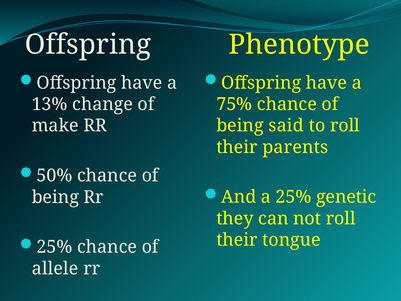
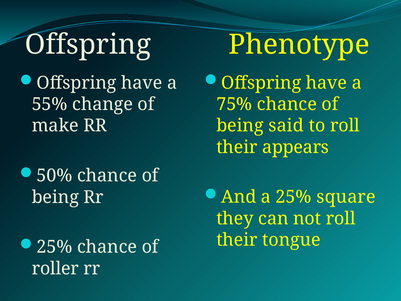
13%: 13% -> 55% (50, 104)
parents: parents -> appears (296, 147)
genetic: genetic -> square (346, 197)
allele: allele -> roller (55, 268)
